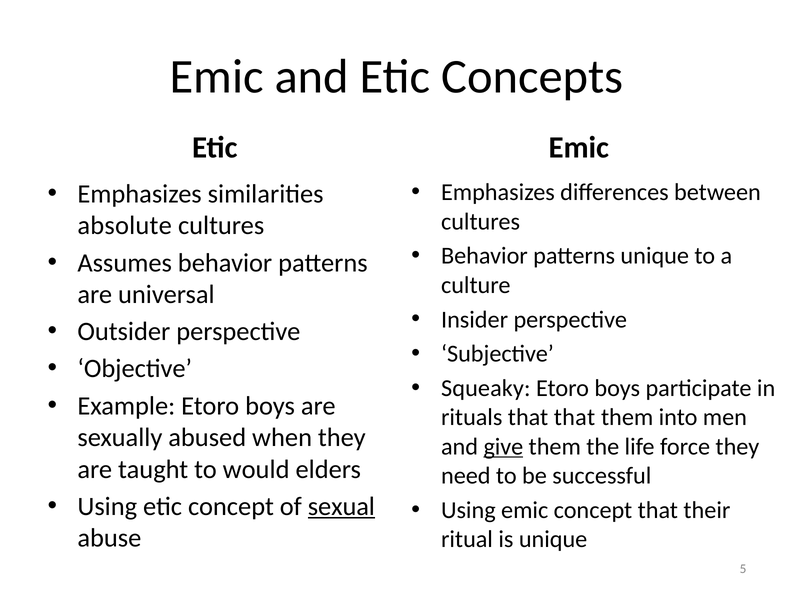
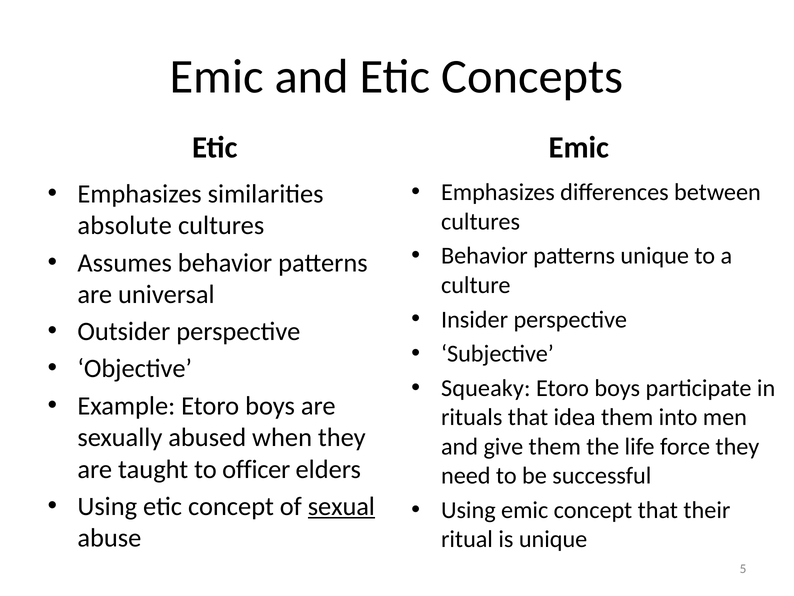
that that: that -> idea (575, 417)
give underline: present -> none (503, 446)
would: would -> officer (256, 469)
